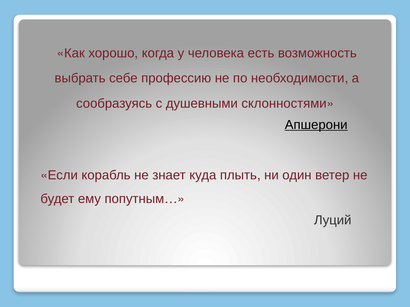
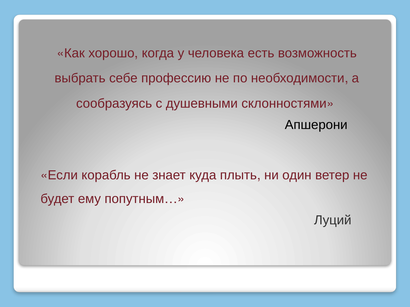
Апшерони underline: present -> none (316, 125)
